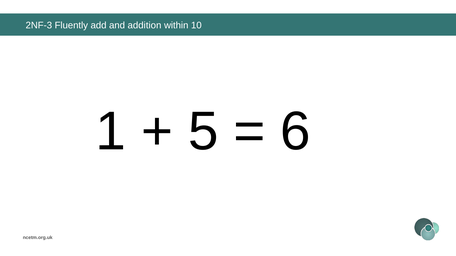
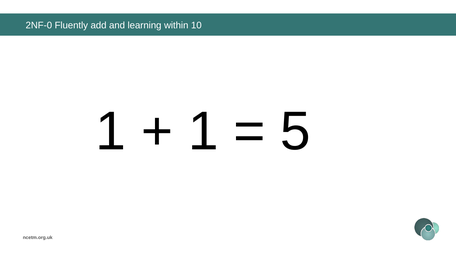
2NF-3: 2NF-3 -> 2NF-0 (39, 25)
addition: addition -> learning (145, 25)
5: 5 -> 1 (203, 132)
6: 6 -> 5 (295, 132)
